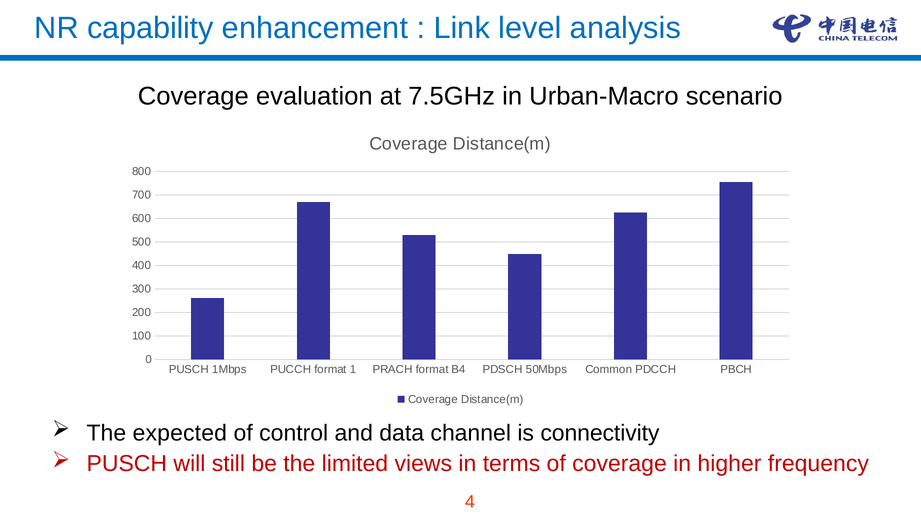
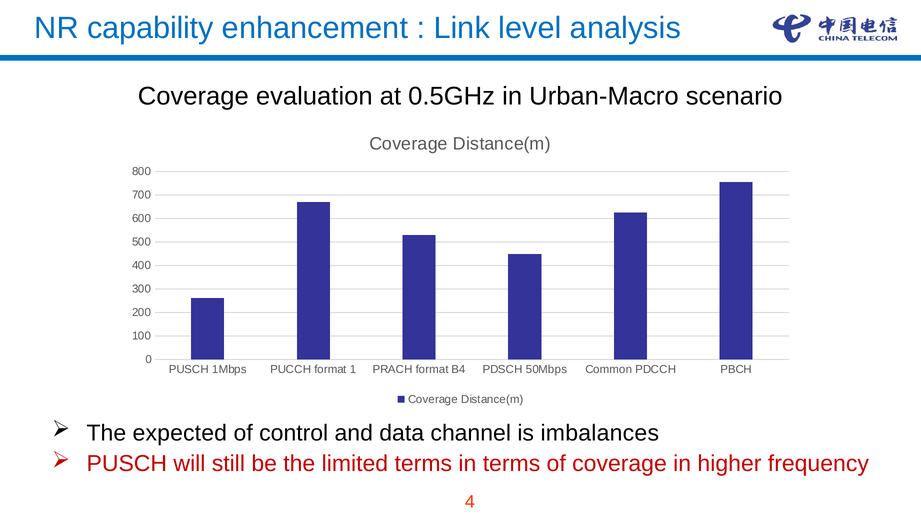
7.5GHz: 7.5GHz -> 0.5GHz (452, 96)
connectivity: connectivity -> imbalances (600, 433)
limited views: views -> terms (423, 464)
